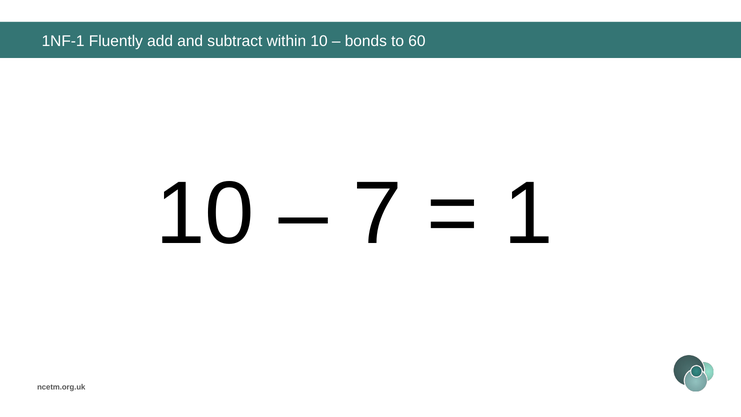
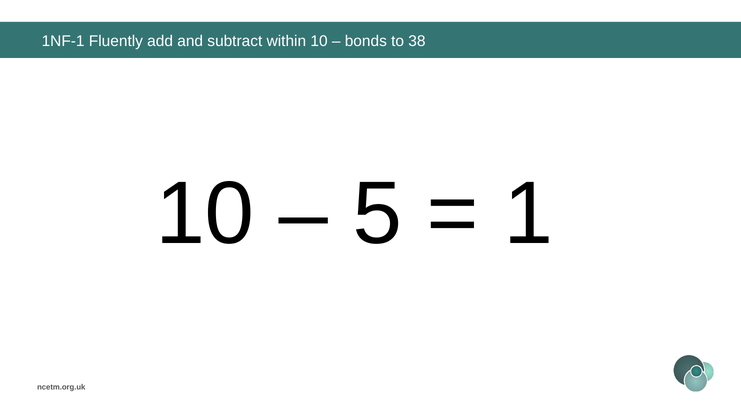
60: 60 -> 38 (417, 41)
7: 7 -> 5 (377, 214)
